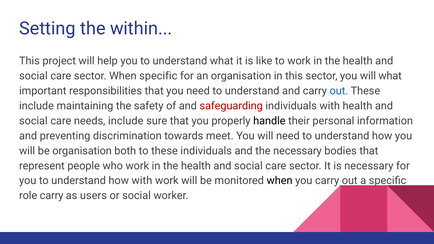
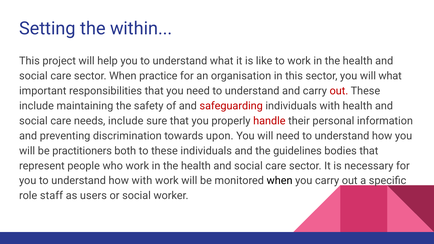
When specific: specific -> practice (158, 76)
out colour: blue -> red (339, 91)
handle colour: black -> red (269, 121)
meet: meet -> upon (220, 136)
be organisation: organisation -> practitioners (82, 151)
the necessary: necessary -> guidelines (297, 151)
role carry: carry -> staff (51, 196)
